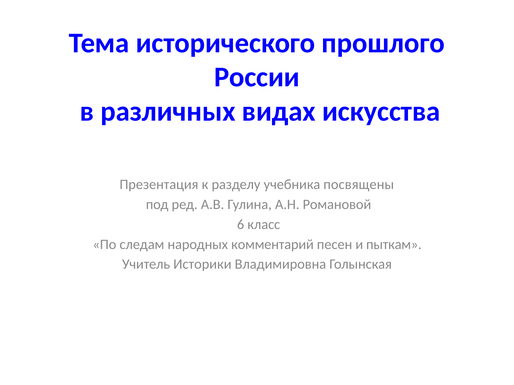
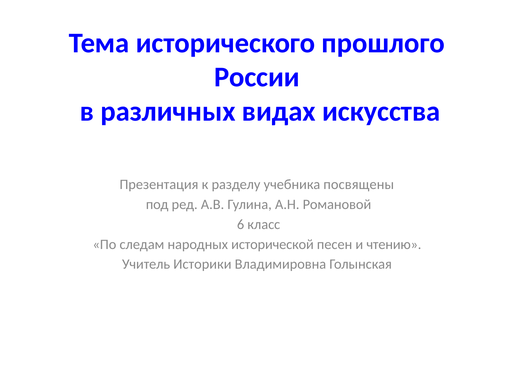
комментарий: комментарий -> исторической (273, 245)
пыткам: пыткам -> чтению (394, 245)
